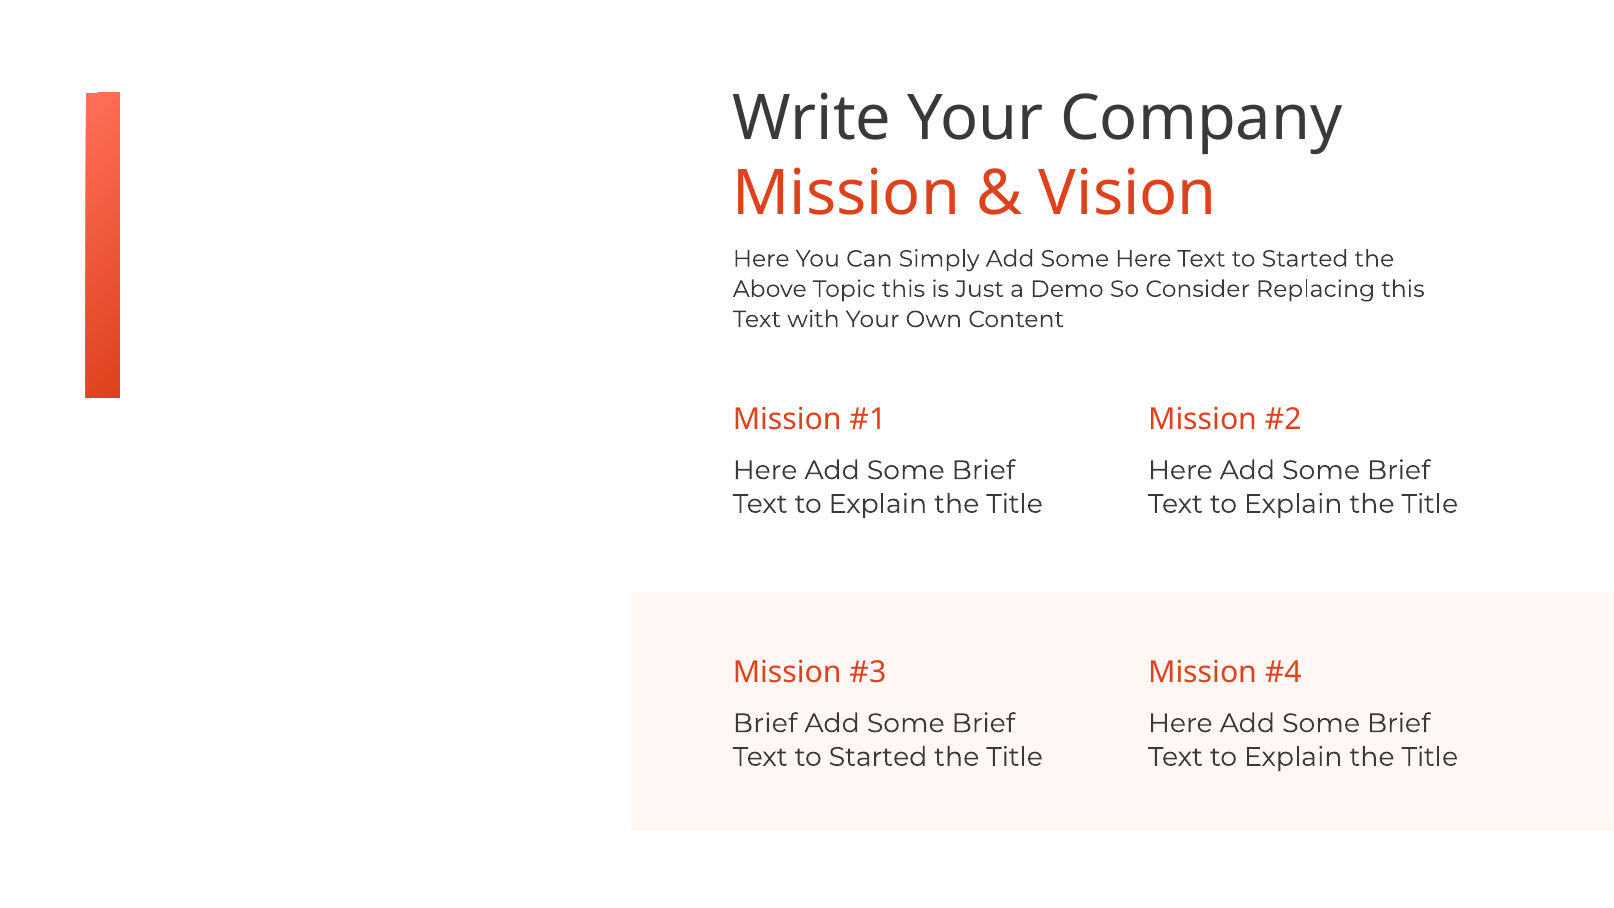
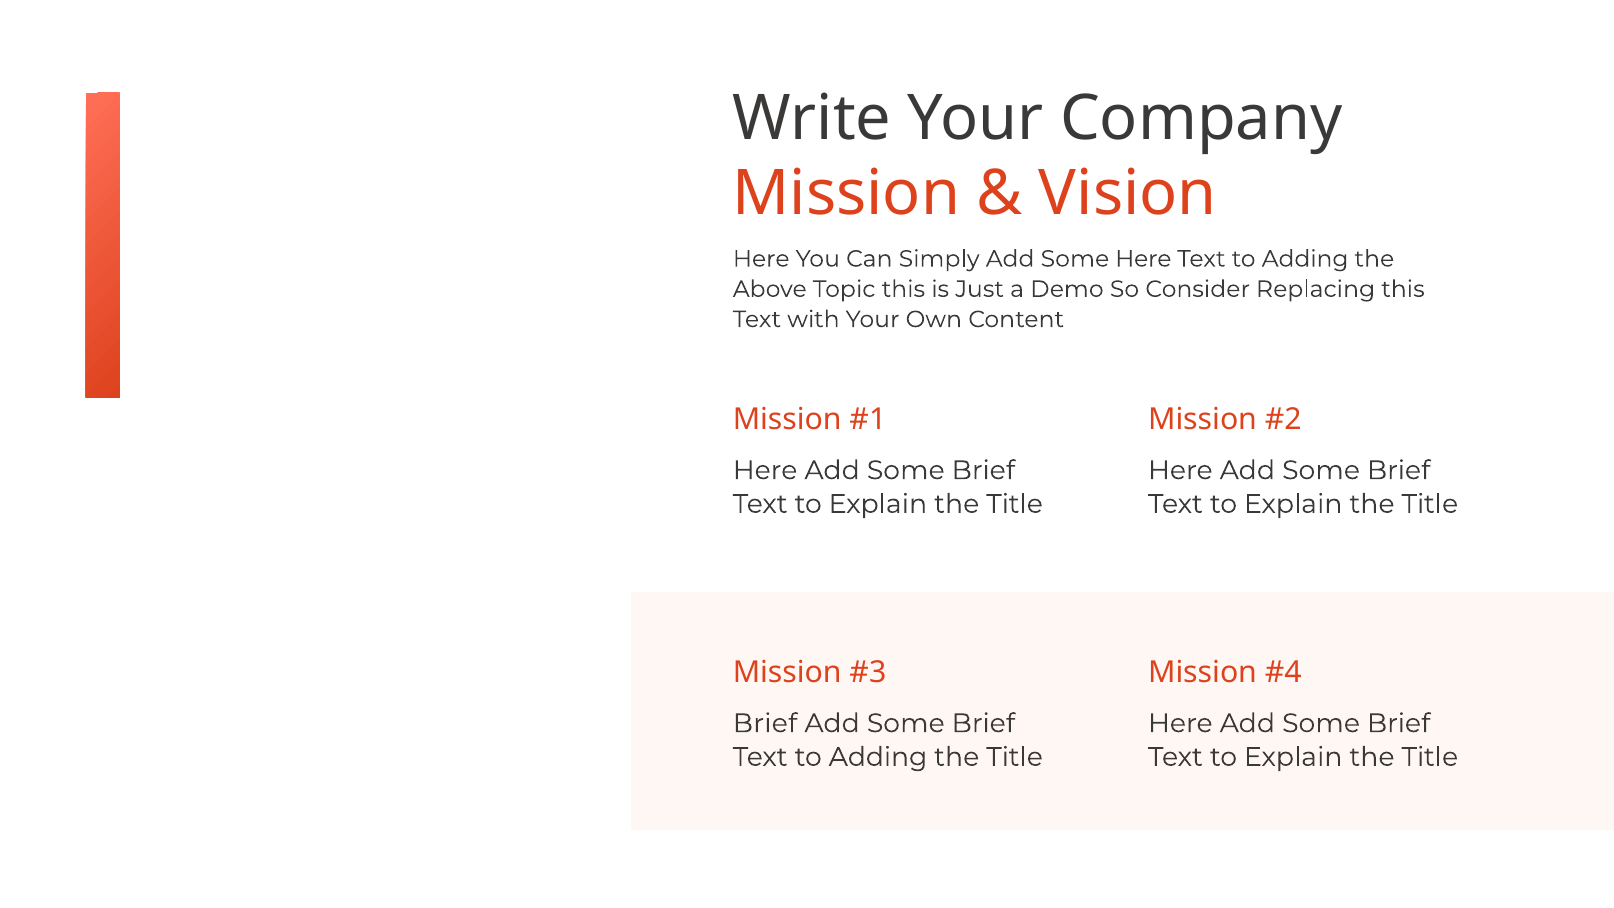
Started: Started -> Adding (1305, 259)
Started: Started -> Adding (878, 757)
